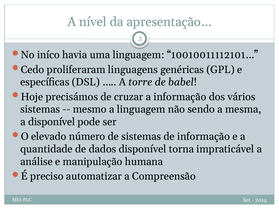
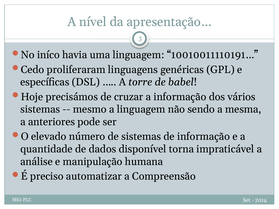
10010011112101…: 10010011112101… -> 10010011110191… (213, 55)
a disponível: disponível -> anteriores (52, 122)
